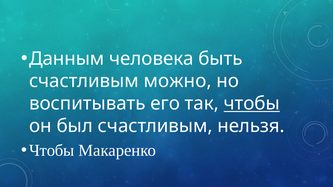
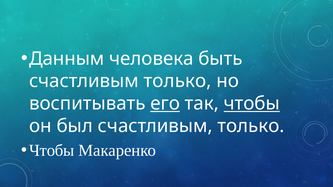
можно: можно -> только (178, 81)
его underline: none -> present (165, 104)
был счастливым нельзя: нельзя -> только (251, 126)
